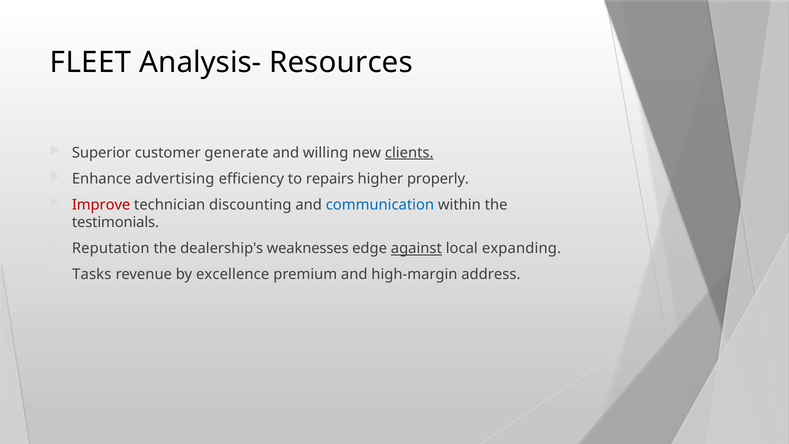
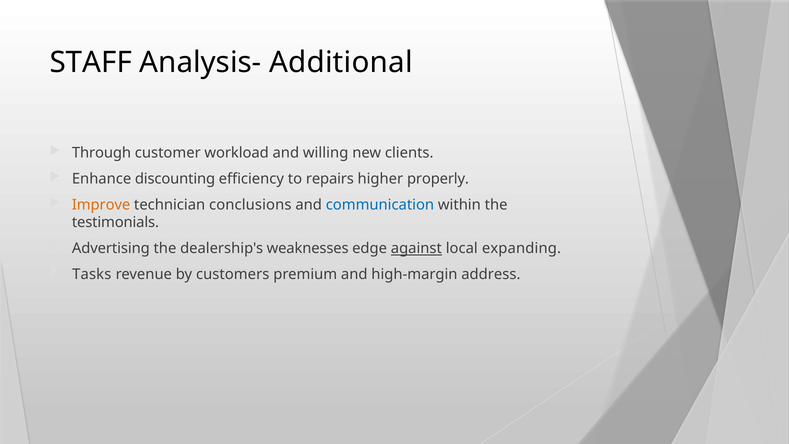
FLEET: FLEET -> STAFF (91, 62)
Resources: Resources -> Additional (341, 62)
Superior: Superior -> Through (102, 153)
generate: generate -> workload (237, 153)
clients underline: present -> none (409, 153)
advertising: advertising -> discounting (175, 179)
Improve colour: red -> orange (101, 205)
discounting: discounting -> conclusions (250, 205)
Reputation: Reputation -> Advertising (111, 248)
excellence: excellence -> customers (233, 274)
